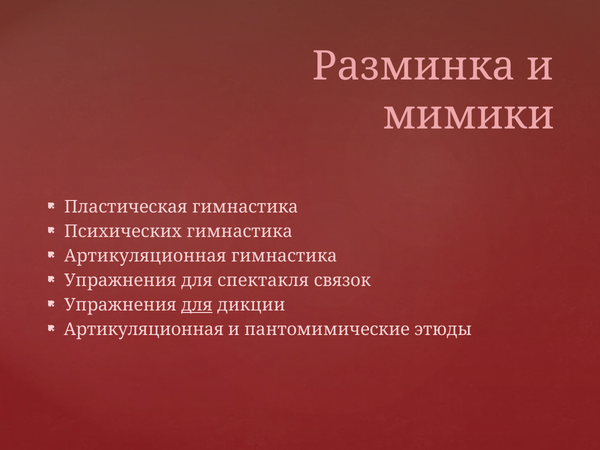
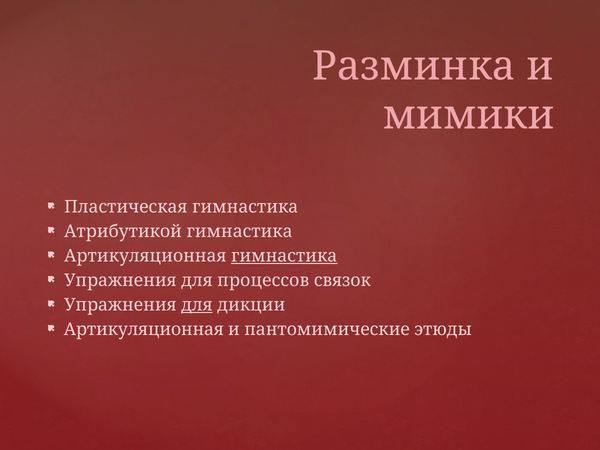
Психических: Психических -> Атрибутикой (123, 232)
гимнастика underline: none -> present (284, 256)
спектакля: спектакля -> процессов (263, 281)
